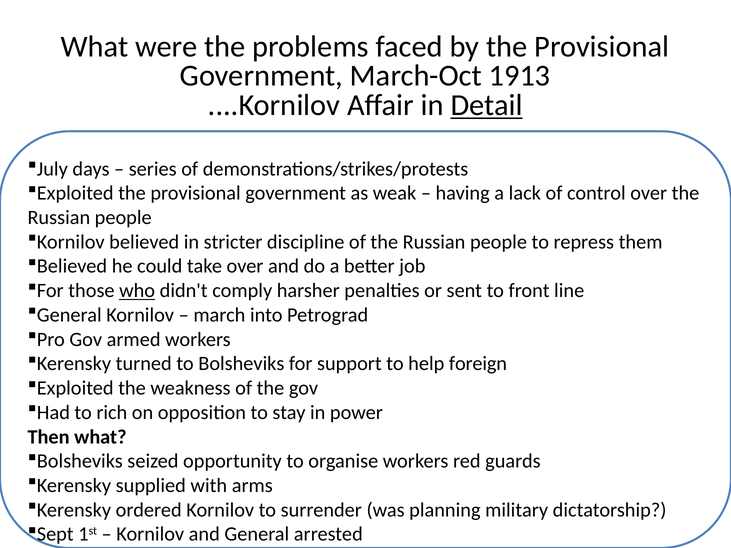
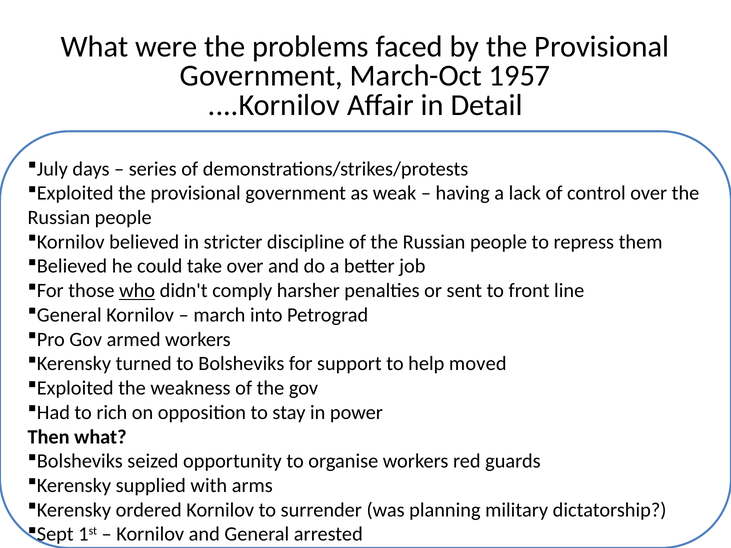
1913: 1913 -> 1957 (520, 76)
Detail underline: present -> none (487, 105)
foreign: foreign -> moved (478, 364)
